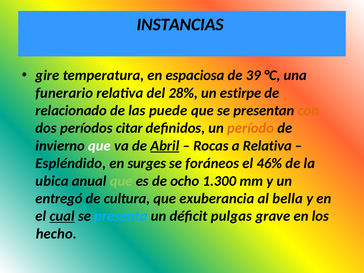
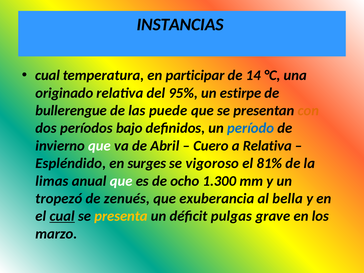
gire: gire -> cual (48, 75)
espaciosa: espaciosa -> participar (195, 75)
39: 39 -> 14 (253, 75)
funerario: funerario -> originado (64, 93)
28%: 28% -> 95% (183, 93)
relacionado: relacionado -> bullerengue (71, 111)
citar: citar -> bajo (129, 128)
período colour: orange -> blue (251, 128)
Abril underline: present -> none (165, 146)
Rocas: Rocas -> Cuero (211, 146)
foráneos: foráneos -> vigoroso (212, 163)
46%: 46% -> 81% (269, 163)
ubica: ubica -> limas (52, 181)
que colour: light green -> white (121, 181)
entregó: entregó -> tropezó (59, 199)
cultura: cultura -> zenués (127, 199)
presenta colour: light blue -> yellow (121, 216)
hecho: hecho -> marzo (56, 234)
